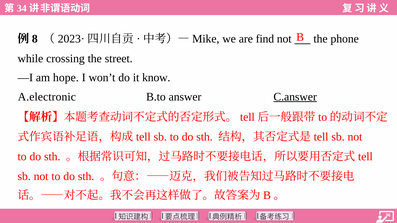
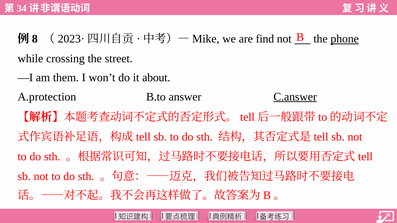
phone underline: none -> present (345, 39)
hope: hope -> them (66, 78)
know: know -> about (156, 78)
A.electronic: A.electronic -> A.protection (47, 97)
